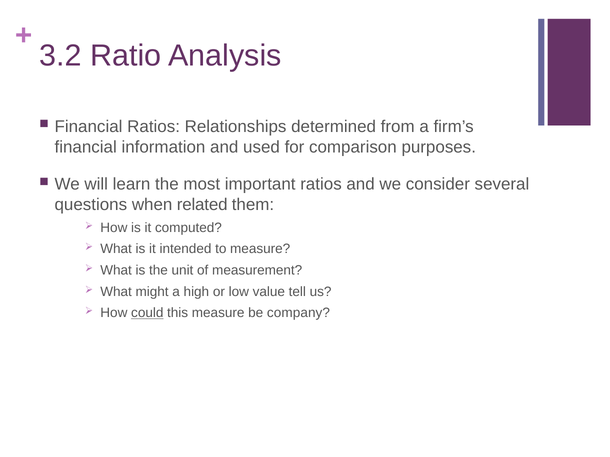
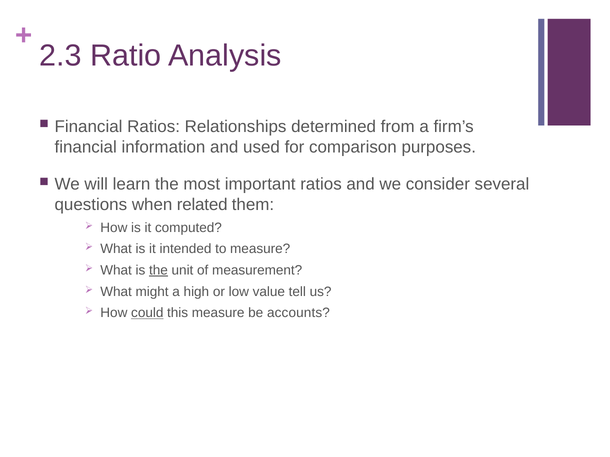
3.2: 3.2 -> 2.3 (61, 56)
the underline: none -> present (158, 271)
company: company -> accounts (298, 313)
